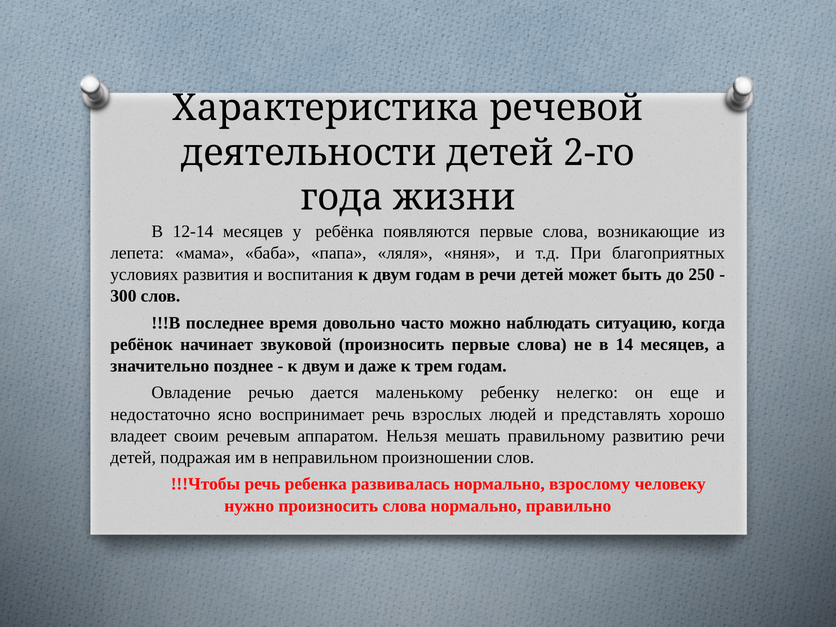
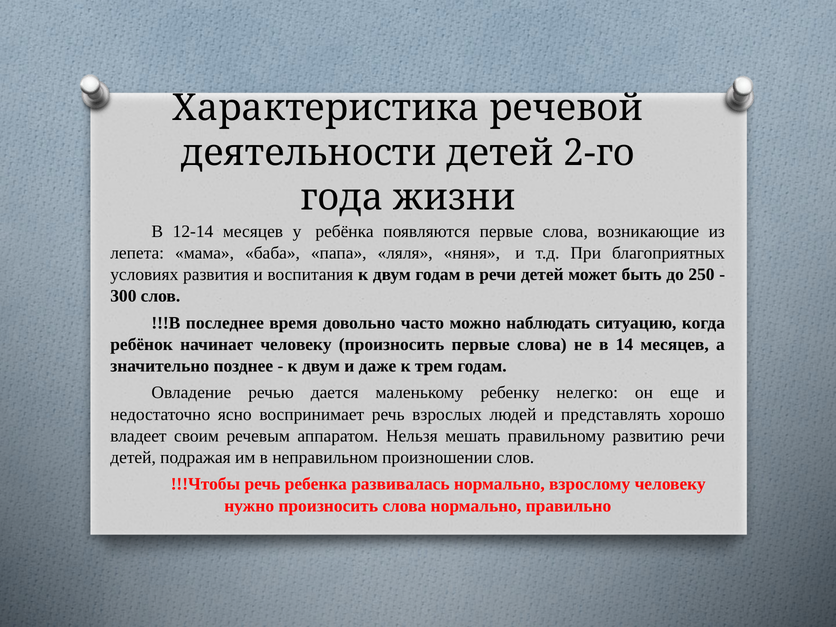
начинает звуковой: звуковой -> человеку (296, 344)
